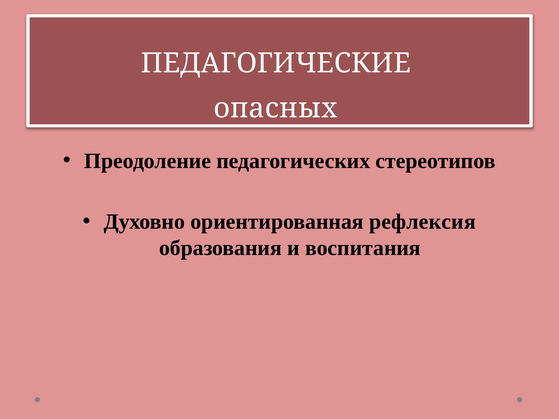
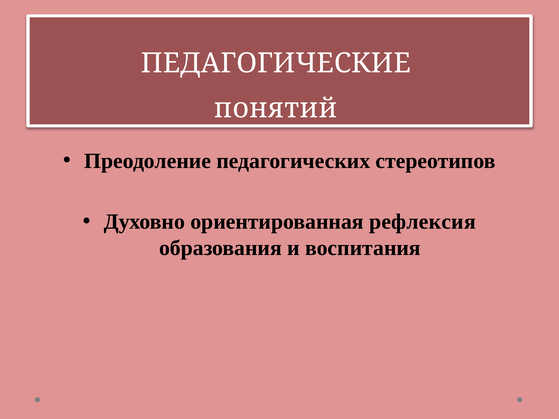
опасных: опасных -> понятий (276, 108)
